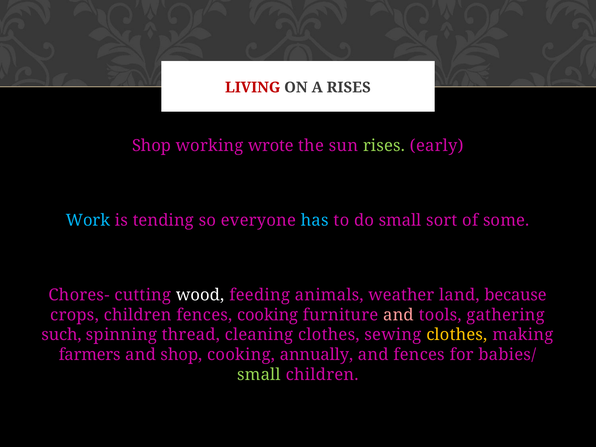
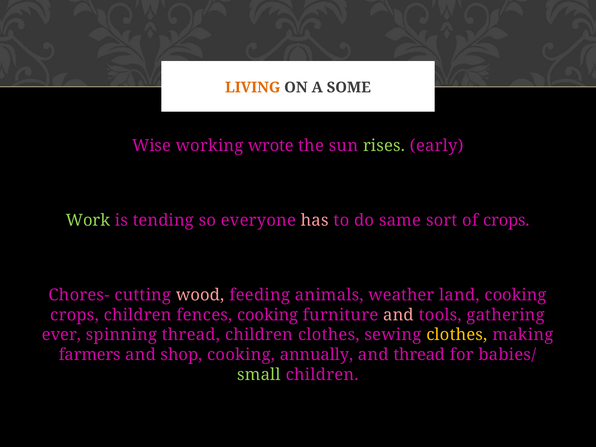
LIVING colour: red -> orange (253, 87)
A RISES: RISES -> SOME (349, 87)
Shop: Shop -> Wise (151, 146)
Work colour: light blue -> light green (88, 220)
has colour: light blue -> pink (315, 220)
do small: small -> same (400, 220)
of some: some -> crops (506, 220)
wood colour: white -> pink (200, 295)
land because: because -> cooking (516, 295)
such: such -> ever (61, 335)
thread cleaning: cleaning -> children (259, 335)
and fences: fences -> thread (419, 355)
